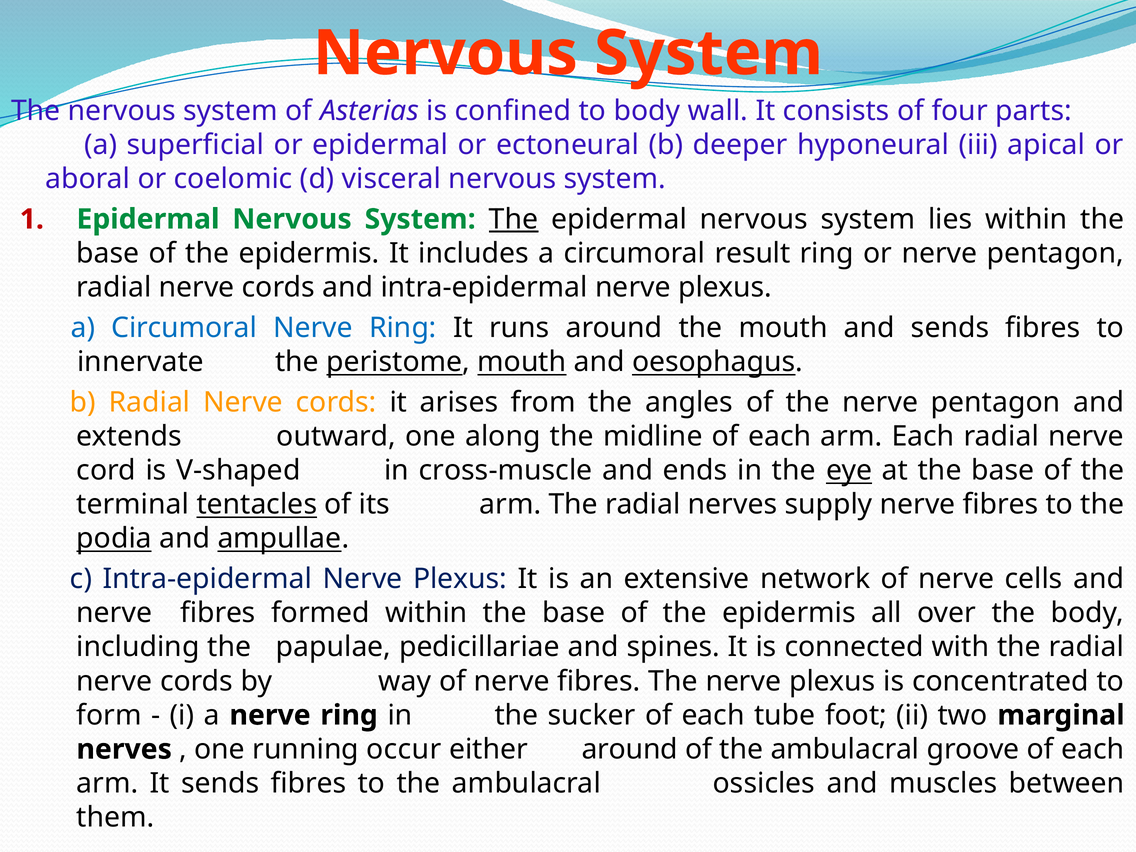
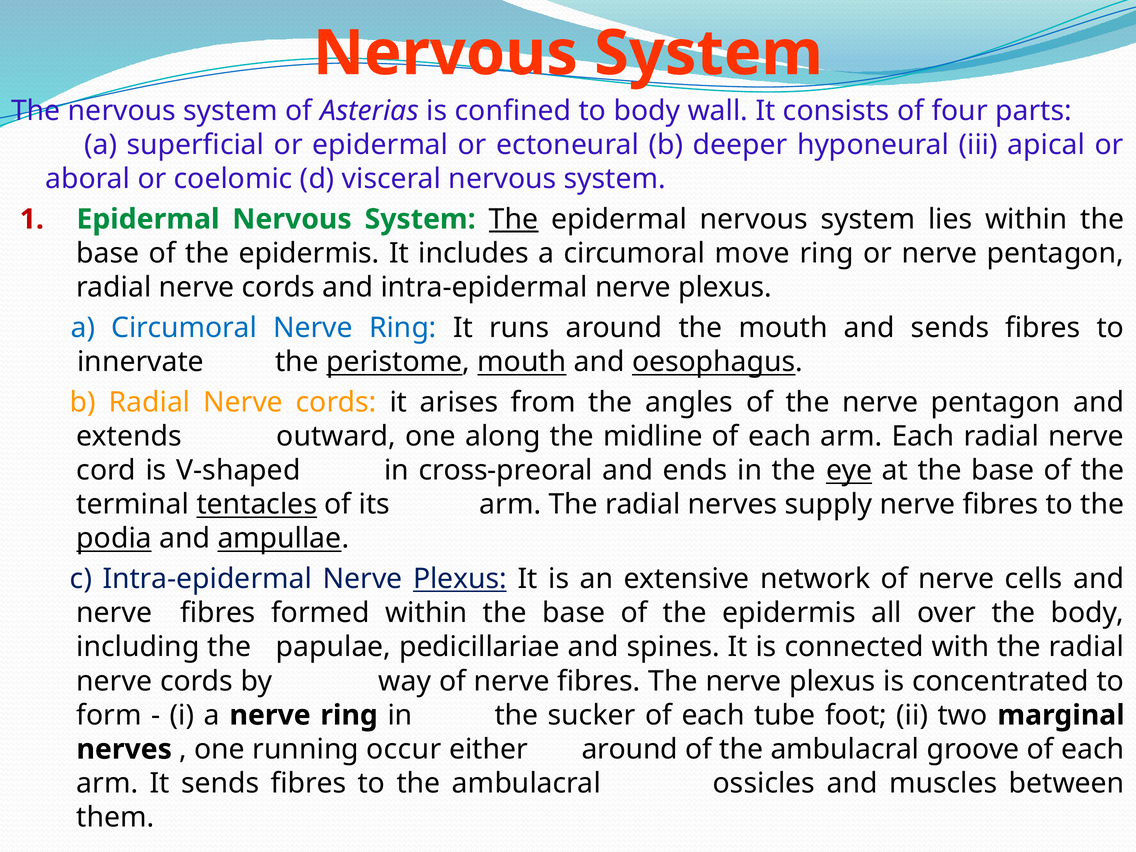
result: result -> move (752, 253)
cross-muscle: cross-muscle -> cross-preoral (506, 470)
Plexus underline: none -> present (460, 579)
